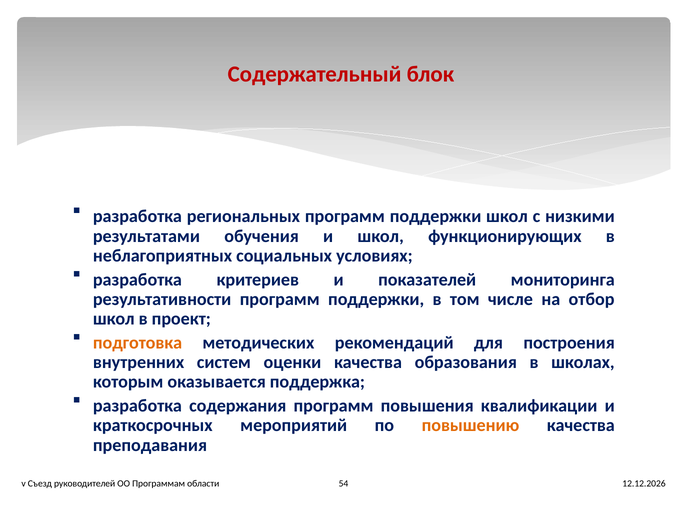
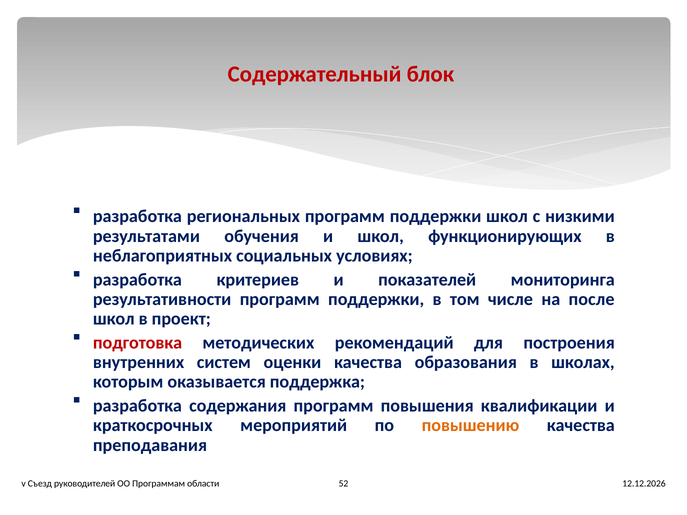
отбор: отбор -> после (592, 299)
подготовка colour: orange -> red (138, 343)
54: 54 -> 52 (343, 484)
